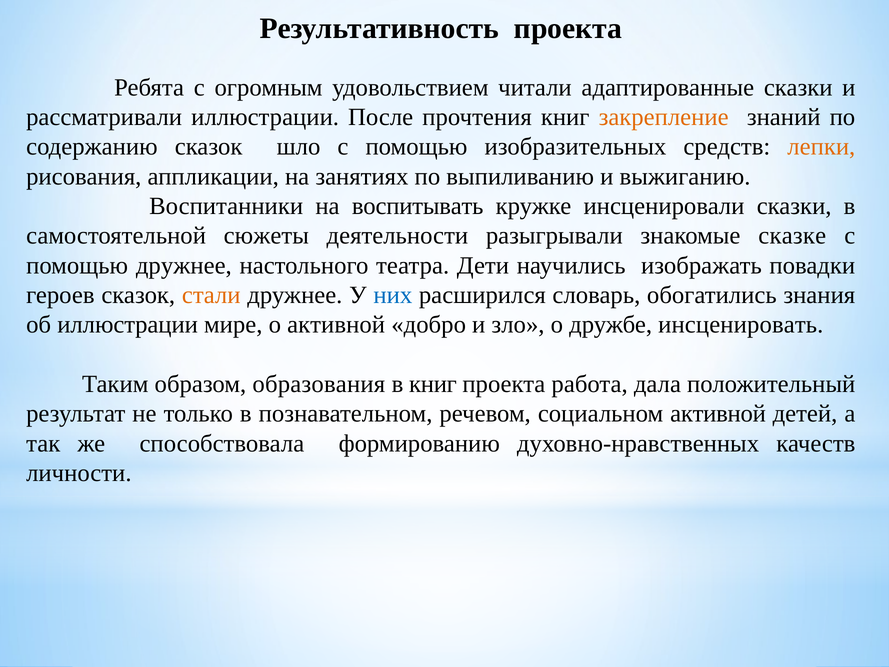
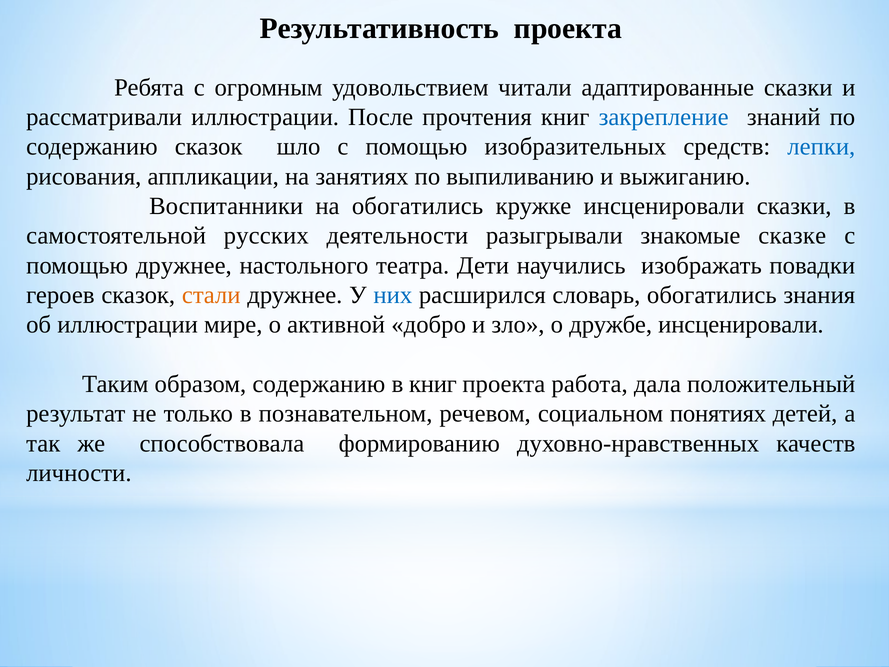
закрепление colour: orange -> blue (664, 117)
лепки colour: orange -> blue (821, 147)
на воспитывать: воспитывать -> обогатились (418, 206)
сюжеты: сюжеты -> русских (266, 236)
дружбе инсценировать: инсценировать -> инсценировали (741, 325)
образом образования: образования -> содержанию (319, 384)
социальном активной: активной -> понятиях (718, 414)
